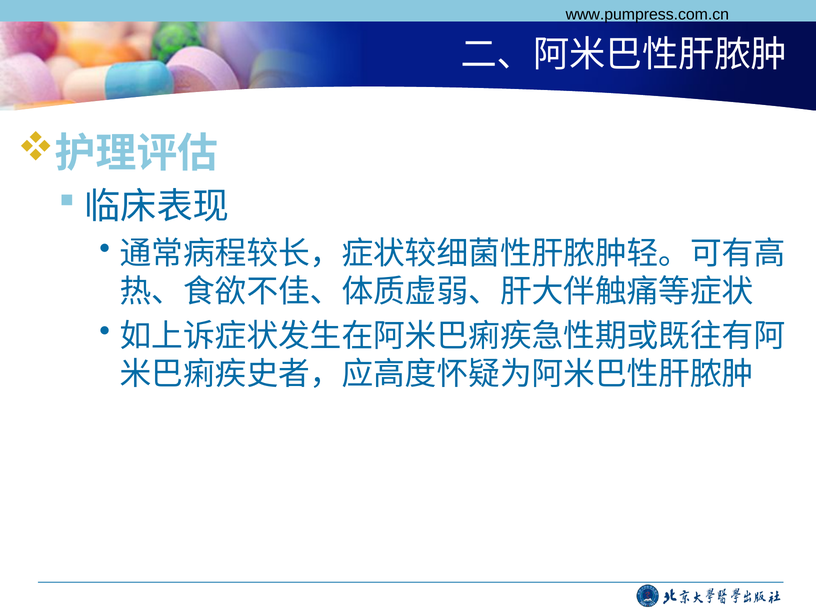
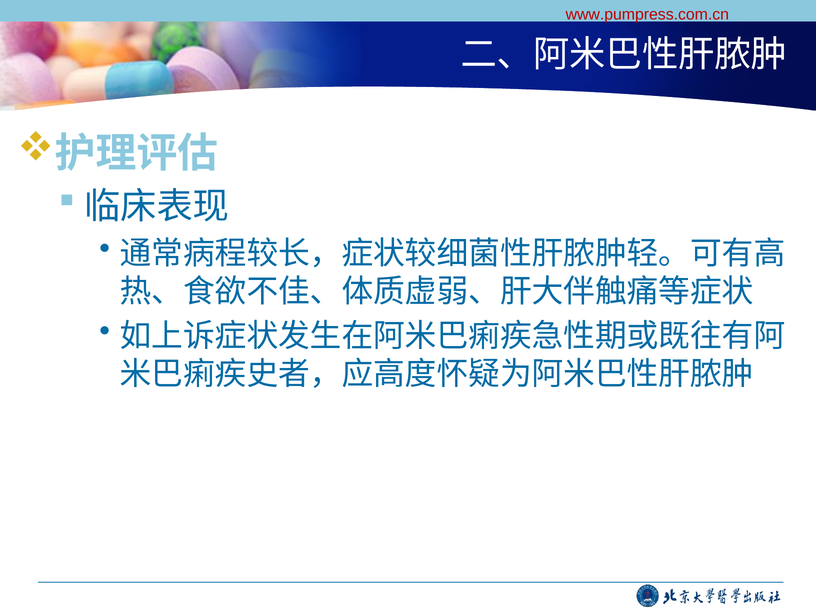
www.pumpress.com.cn colour: black -> red (647, 15)
